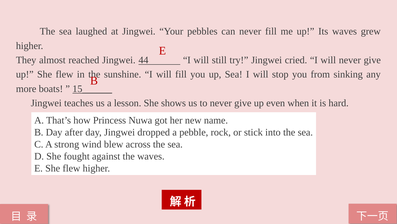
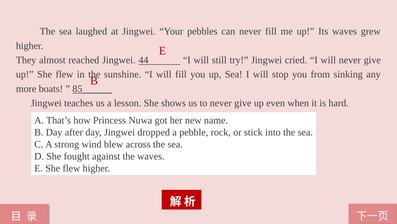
15______: 15______ -> 85______ (92, 89)
